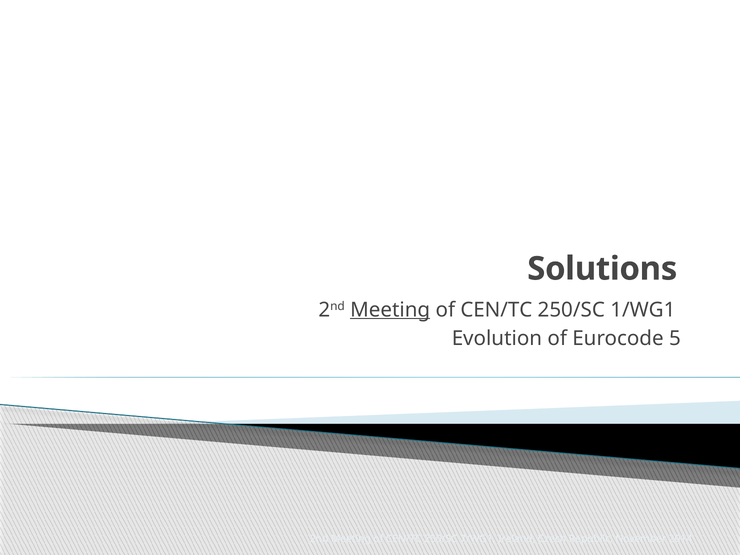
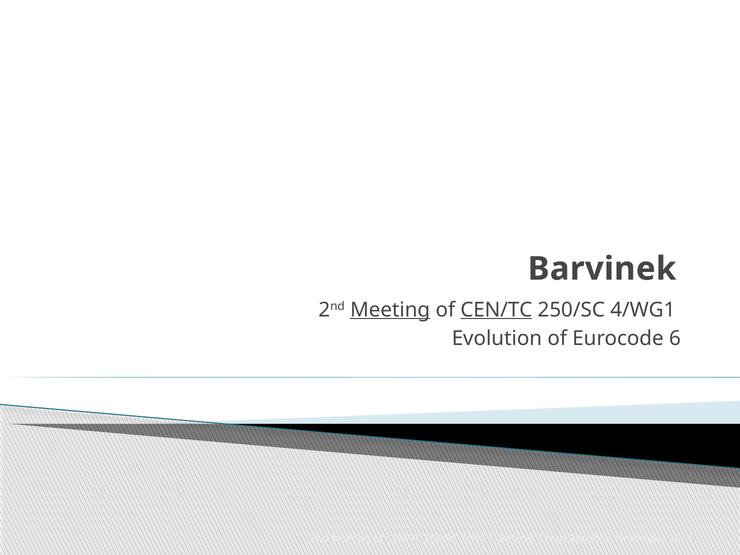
Solutions: Solutions -> Barvinek (602, 269)
CEN/TC underline: none -> present (496, 310)
1/WG1: 1/WG1 -> 4/WG1 (643, 310)
5: 5 -> 6 (675, 339)
